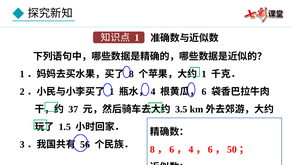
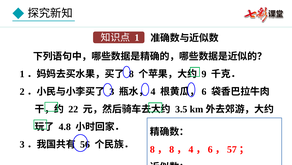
1: 1 -> 9 (204, 74)
1: 1 -> 3 (112, 91)
37: 37 -> 22 (73, 109)
1.5: 1.5 -> 4.8 (65, 126)
6: 6 -> 8 (172, 149)
50: 50 -> 57 (232, 149)
